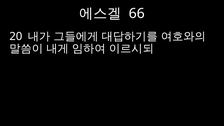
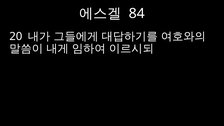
66: 66 -> 84 (137, 13)
